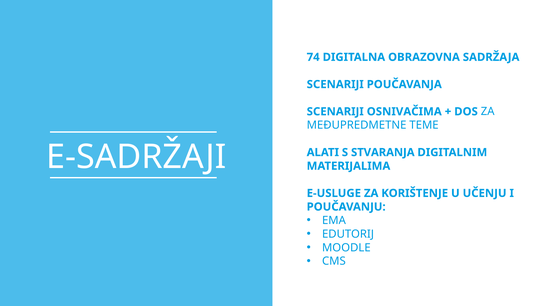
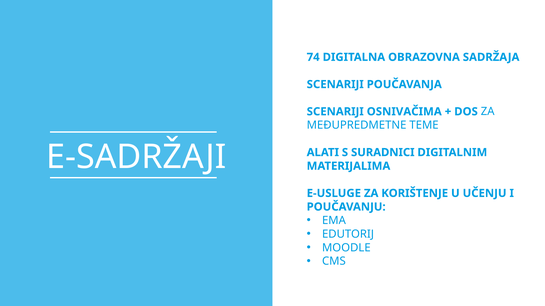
STVARANJA: STVARANJA -> SURADNICI (383, 153)
